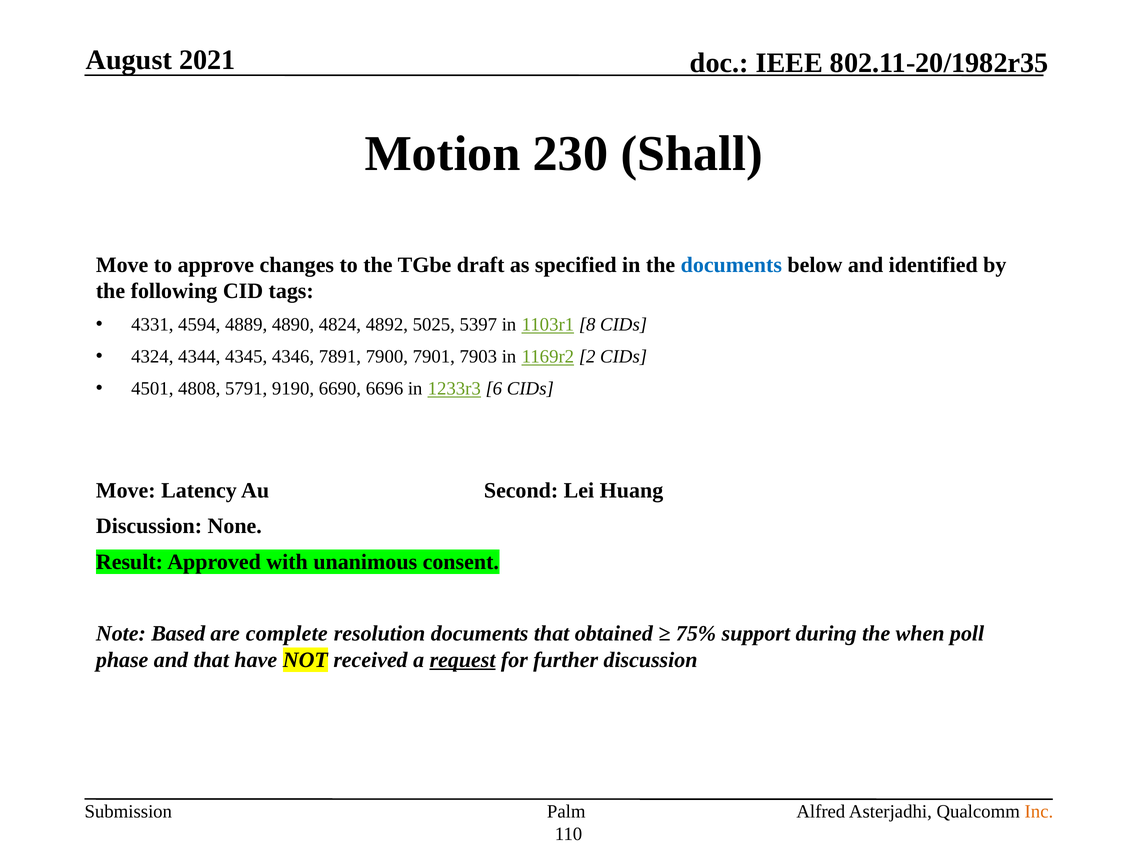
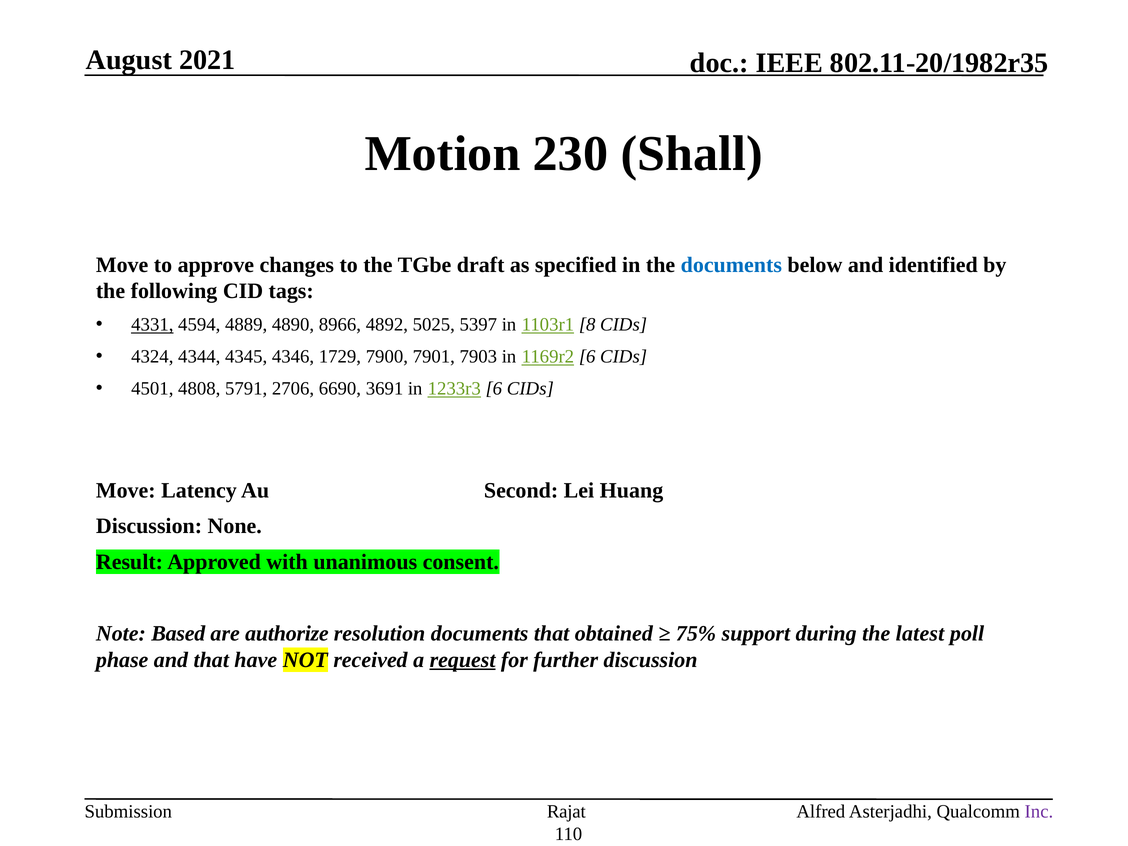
4331 underline: none -> present (152, 325)
4824: 4824 -> 8966 (340, 325)
7891: 7891 -> 1729 (340, 357)
1169r2 2: 2 -> 6 (587, 357)
9190: 9190 -> 2706 (293, 389)
6696: 6696 -> 3691 (385, 389)
complete: complete -> authorize (287, 634)
when: when -> latest (920, 634)
Palm: Palm -> Rajat (566, 811)
Inc colour: orange -> purple (1039, 811)
